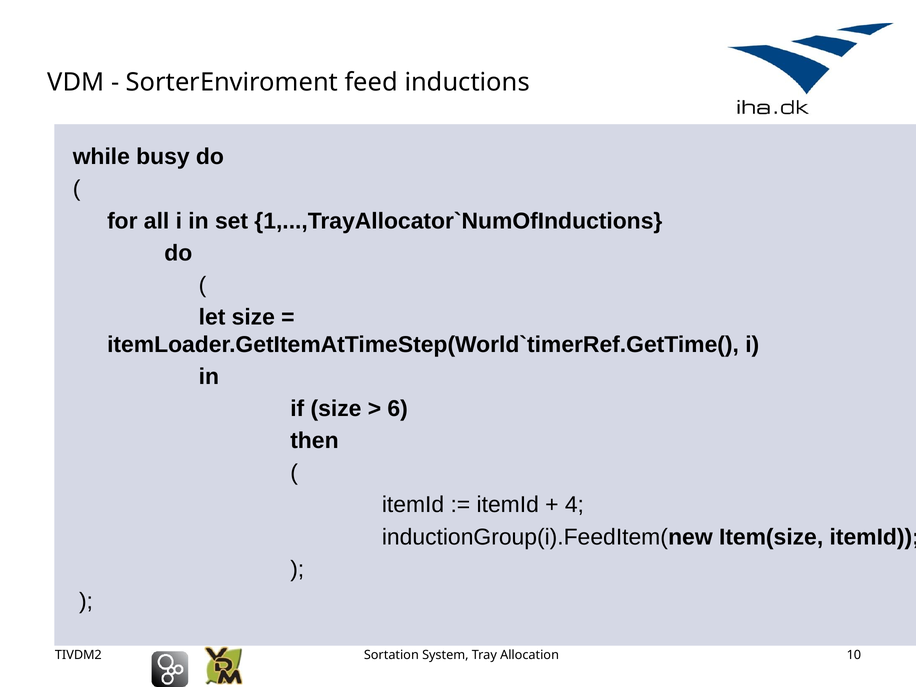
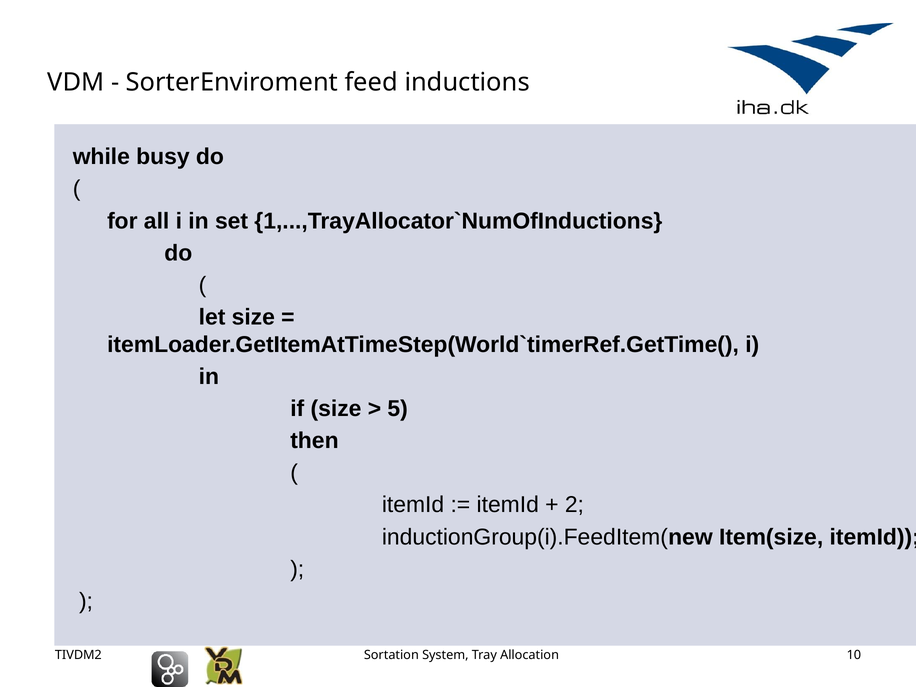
6: 6 -> 5 (398, 409)
4: 4 -> 2 (574, 505)
